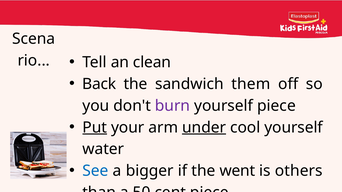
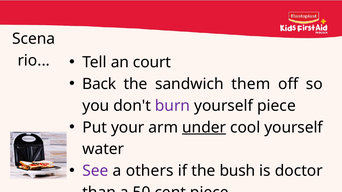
clean: clean -> court (152, 62)
Put underline: present -> none (95, 128)
See colour: blue -> purple (95, 171)
bigger: bigger -> others (150, 171)
went: went -> bush (237, 171)
others: others -> doctor (299, 171)
